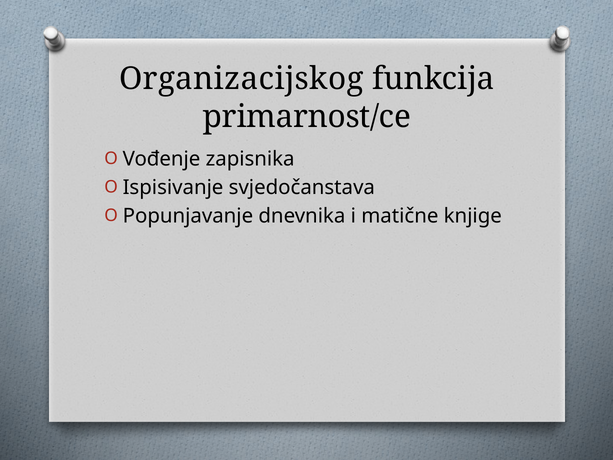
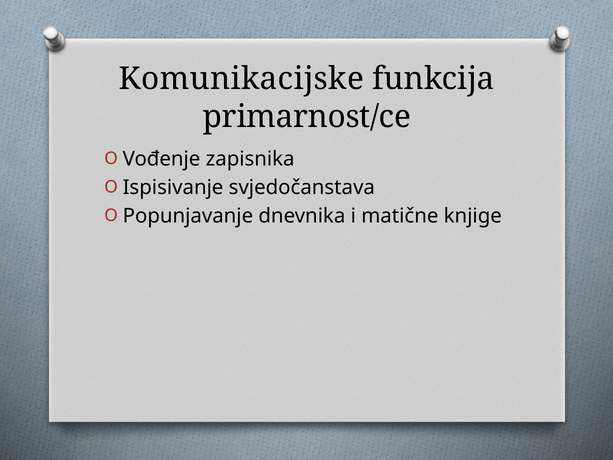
Organizacijskog: Organizacijskog -> Komunikacijske (241, 79)
